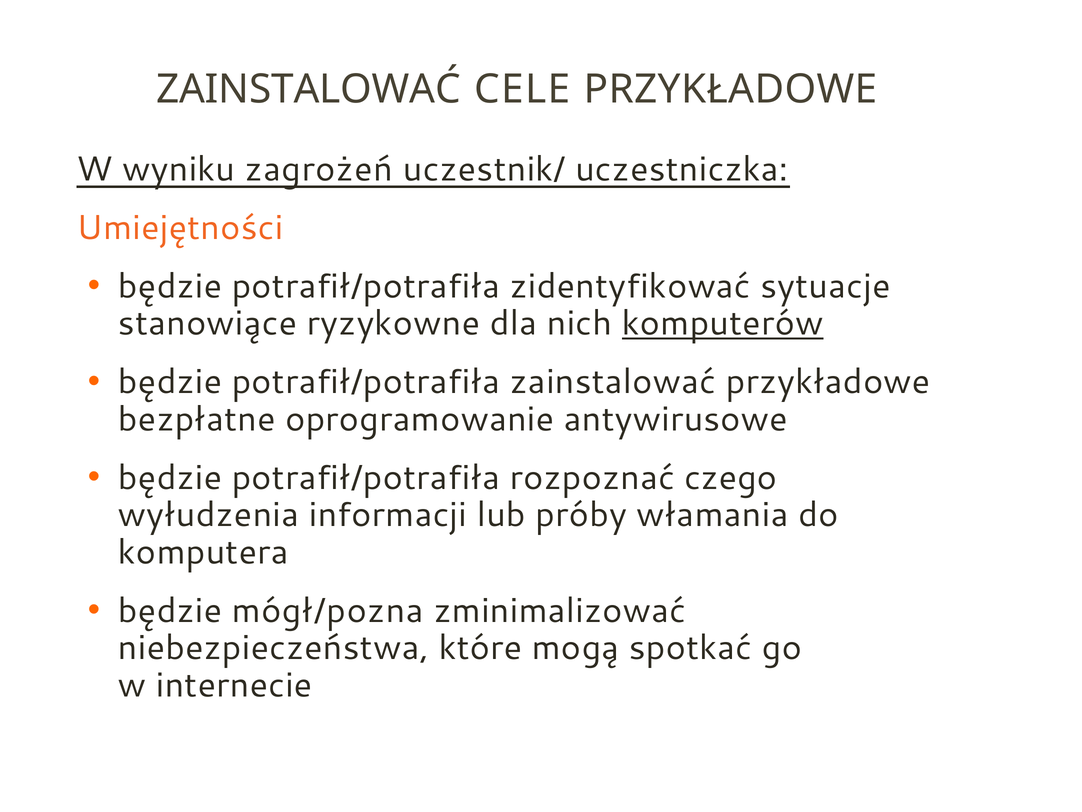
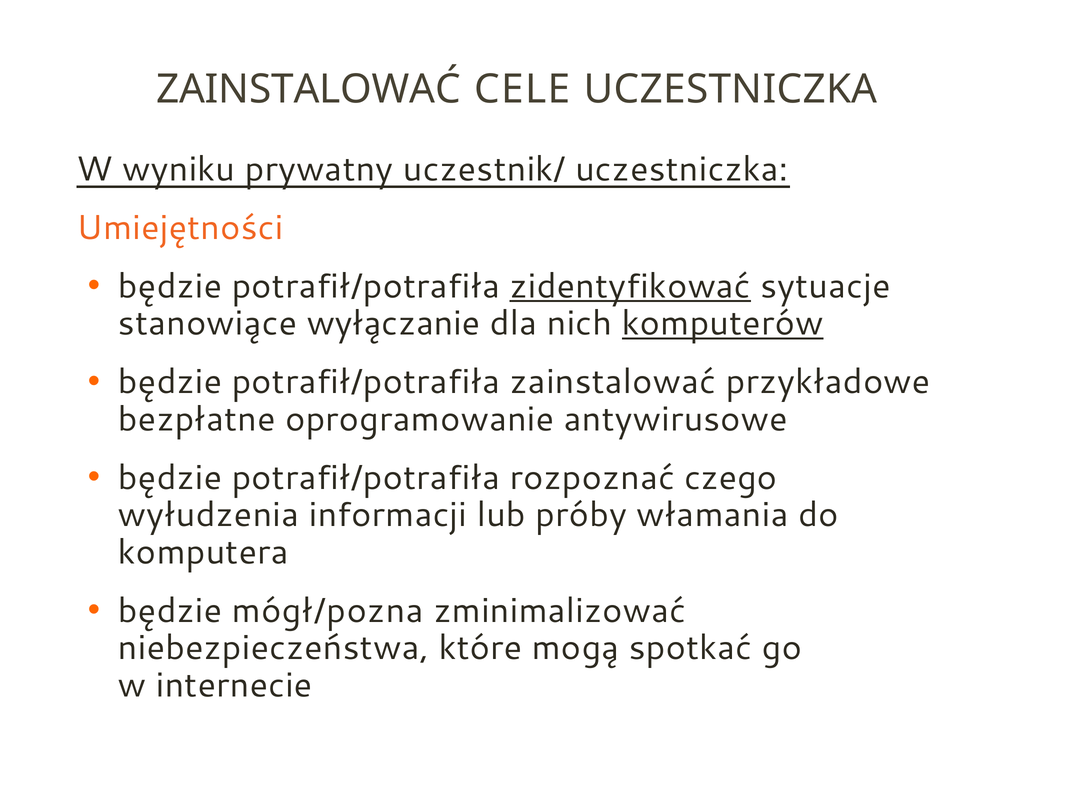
CELE PRZYKŁADOWE: PRZYKŁADOWE -> UCZESTNICZKA (731, 89)
zagrożeń: zagrożeń -> prywatny (319, 169)
zidentyfikować underline: none -> present (630, 286)
ryzykowne: ryzykowne -> wyłączanie (394, 323)
